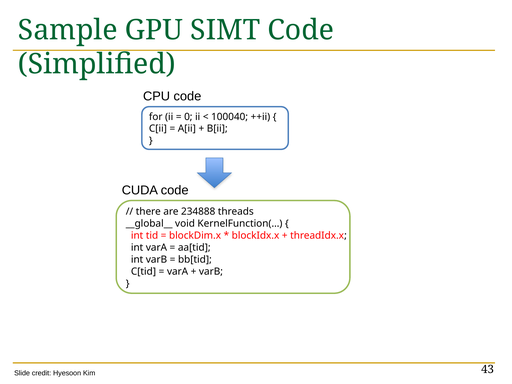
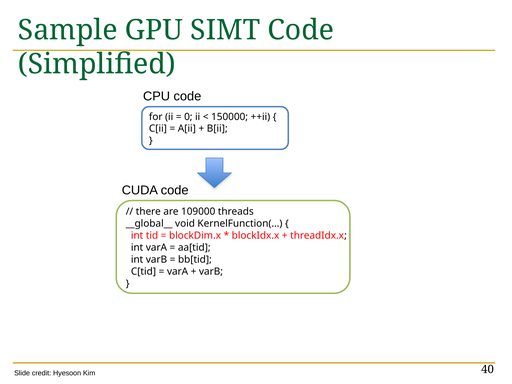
100040: 100040 -> 150000 (230, 117)
234888: 234888 -> 109000 (198, 212)
43: 43 -> 40 (488, 369)
